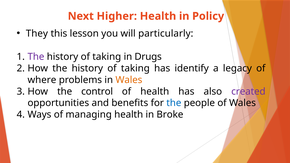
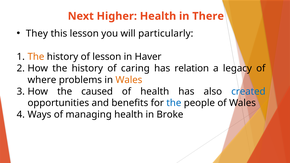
Policy: Policy -> There (208, 16)
The colour: purple -> orange (36, 57)
taking: taking -> lesson (107, 57)
Drugs: Drugs -> Haver (148, 57)
taking: taking -> caring (135, 68)
identify: identify -> relation (192, 68)
control: control -> caused (97, 91)
created colour: purple -> blue (248, 91)
